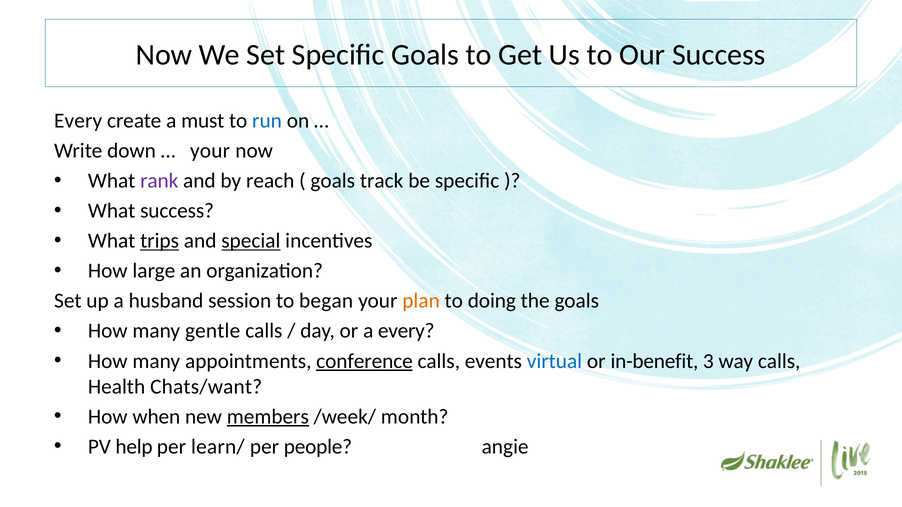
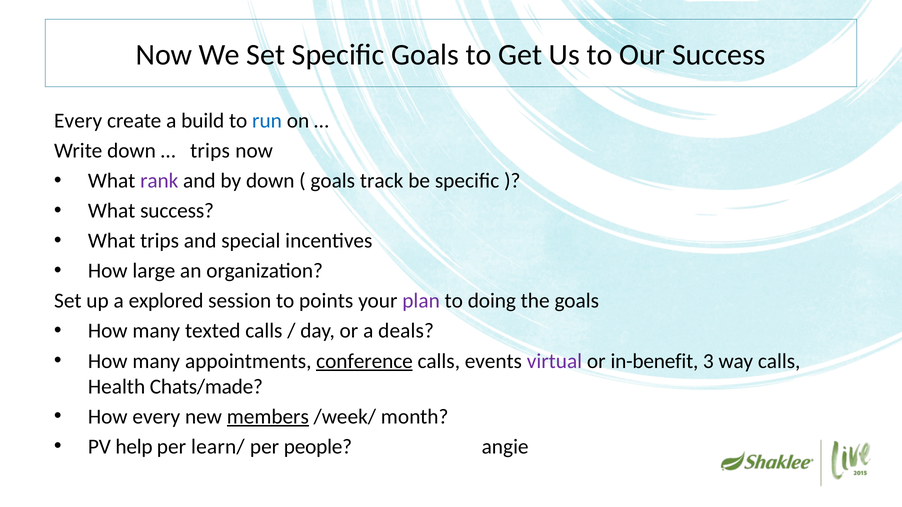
must: must -> build (203, 121)
your: your -> trips (210, 151)
by reach: reach -> down (270, 181)
trips underline: present -> none (160, 241)
special underline: present -> none (251, 241)
husband: husband -> explored (166, 301)
began: began -> points (326, 301)
plan colour: orange -> purple (421, 301)
gentle: gentle -> texted (213, 331)
a every: every -> deals (406, 331)
virtual colour: blue -> purple (554, 361)
Chats/want: Chats/want -> Chats/made (206, 387)
How when: when -> every (156, 417)
